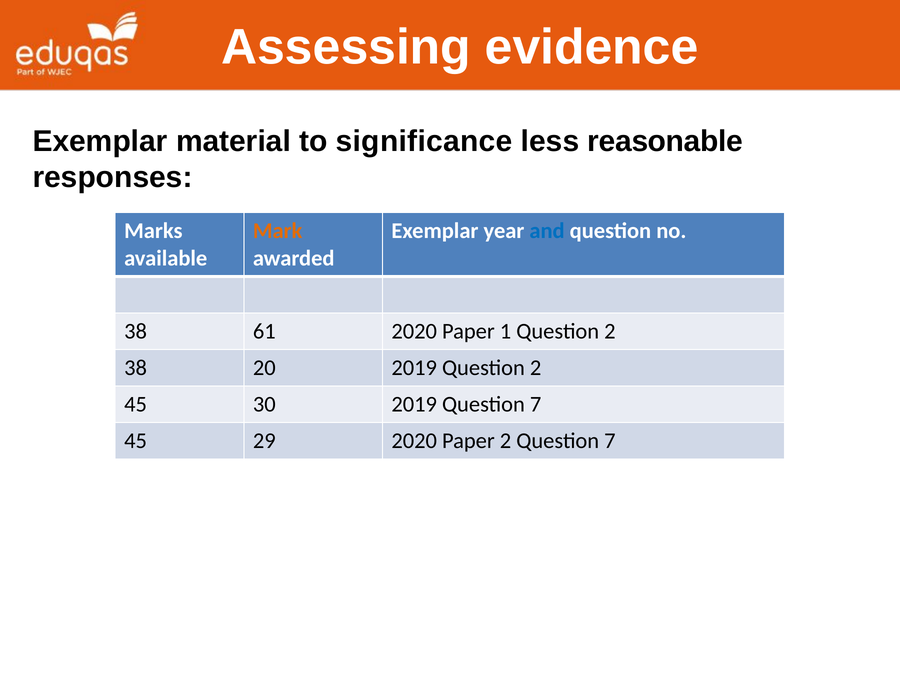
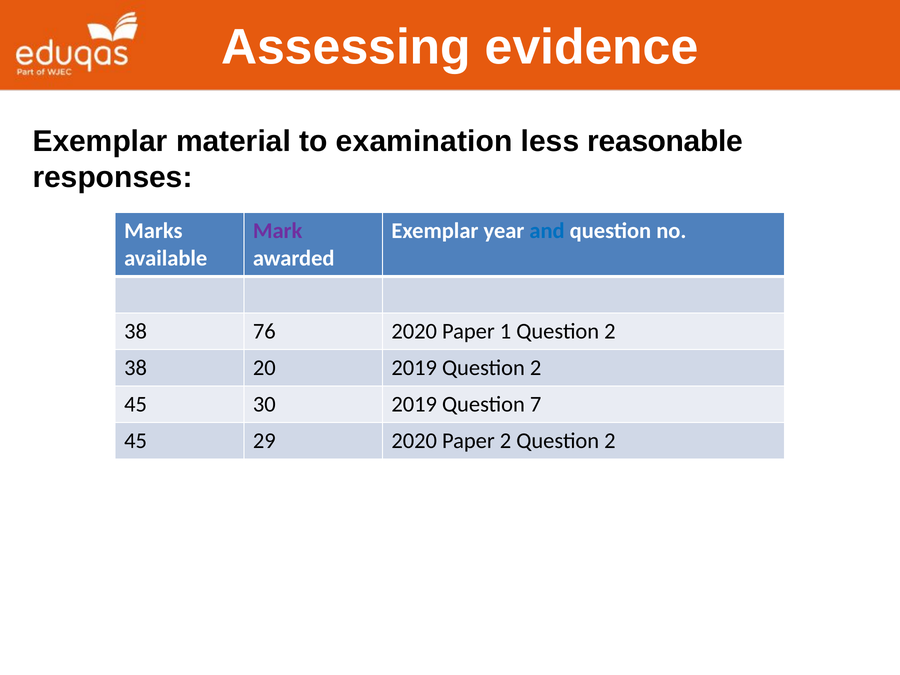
significance: significance -> examination (424, 141)
Mark colour: orange -> purple (278, 231)
61: 61 -> 76 (264, 331)
2 Question 7: 7 -> 2 (610, 441)
